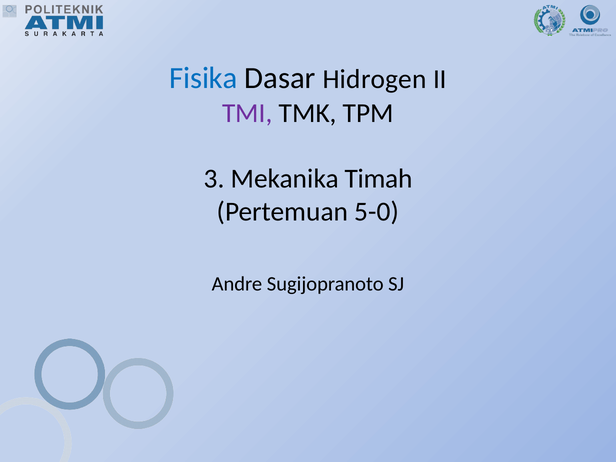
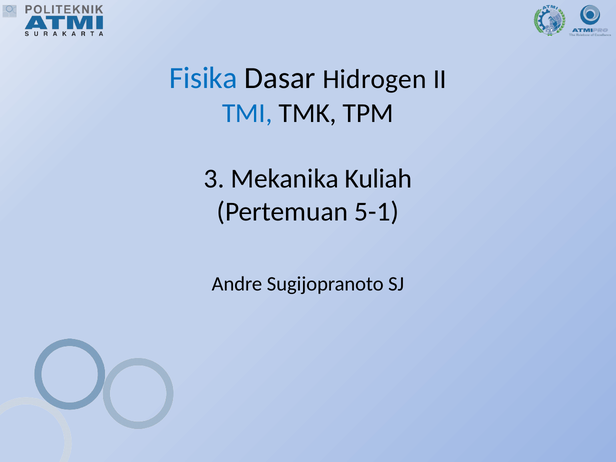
TMI colour: purple -> blue (247, 113)
Timah: Timah -> Kuliah (379, 179)
5-0: 5-0 -> 5-1 (377, 212)
